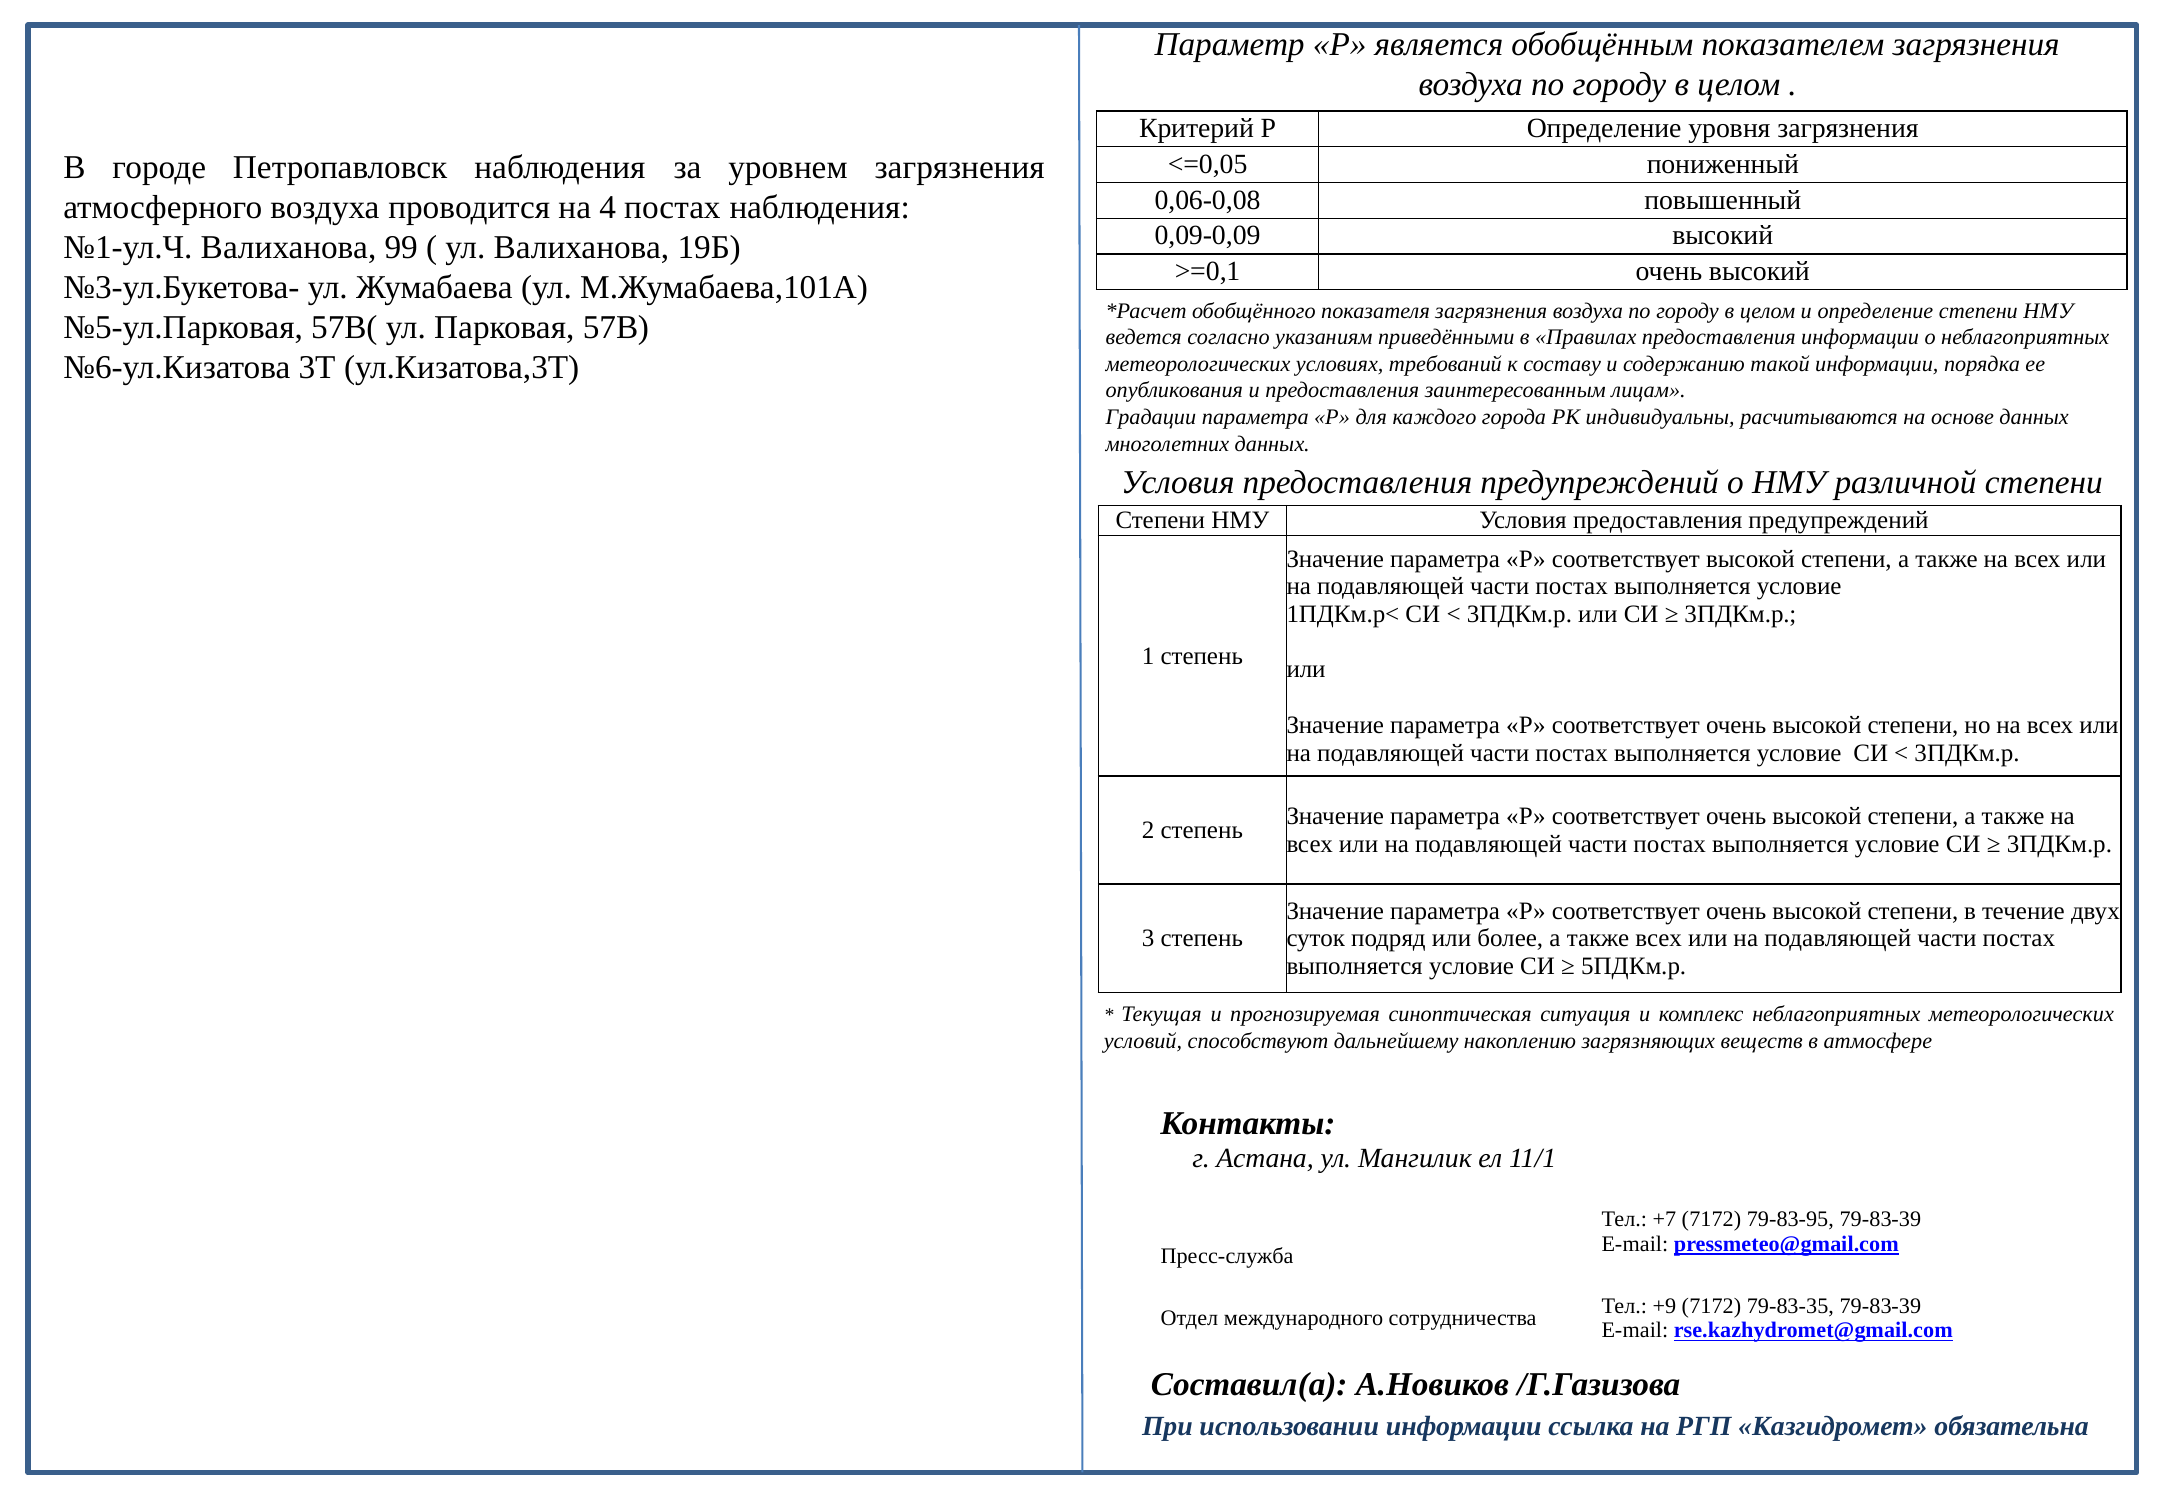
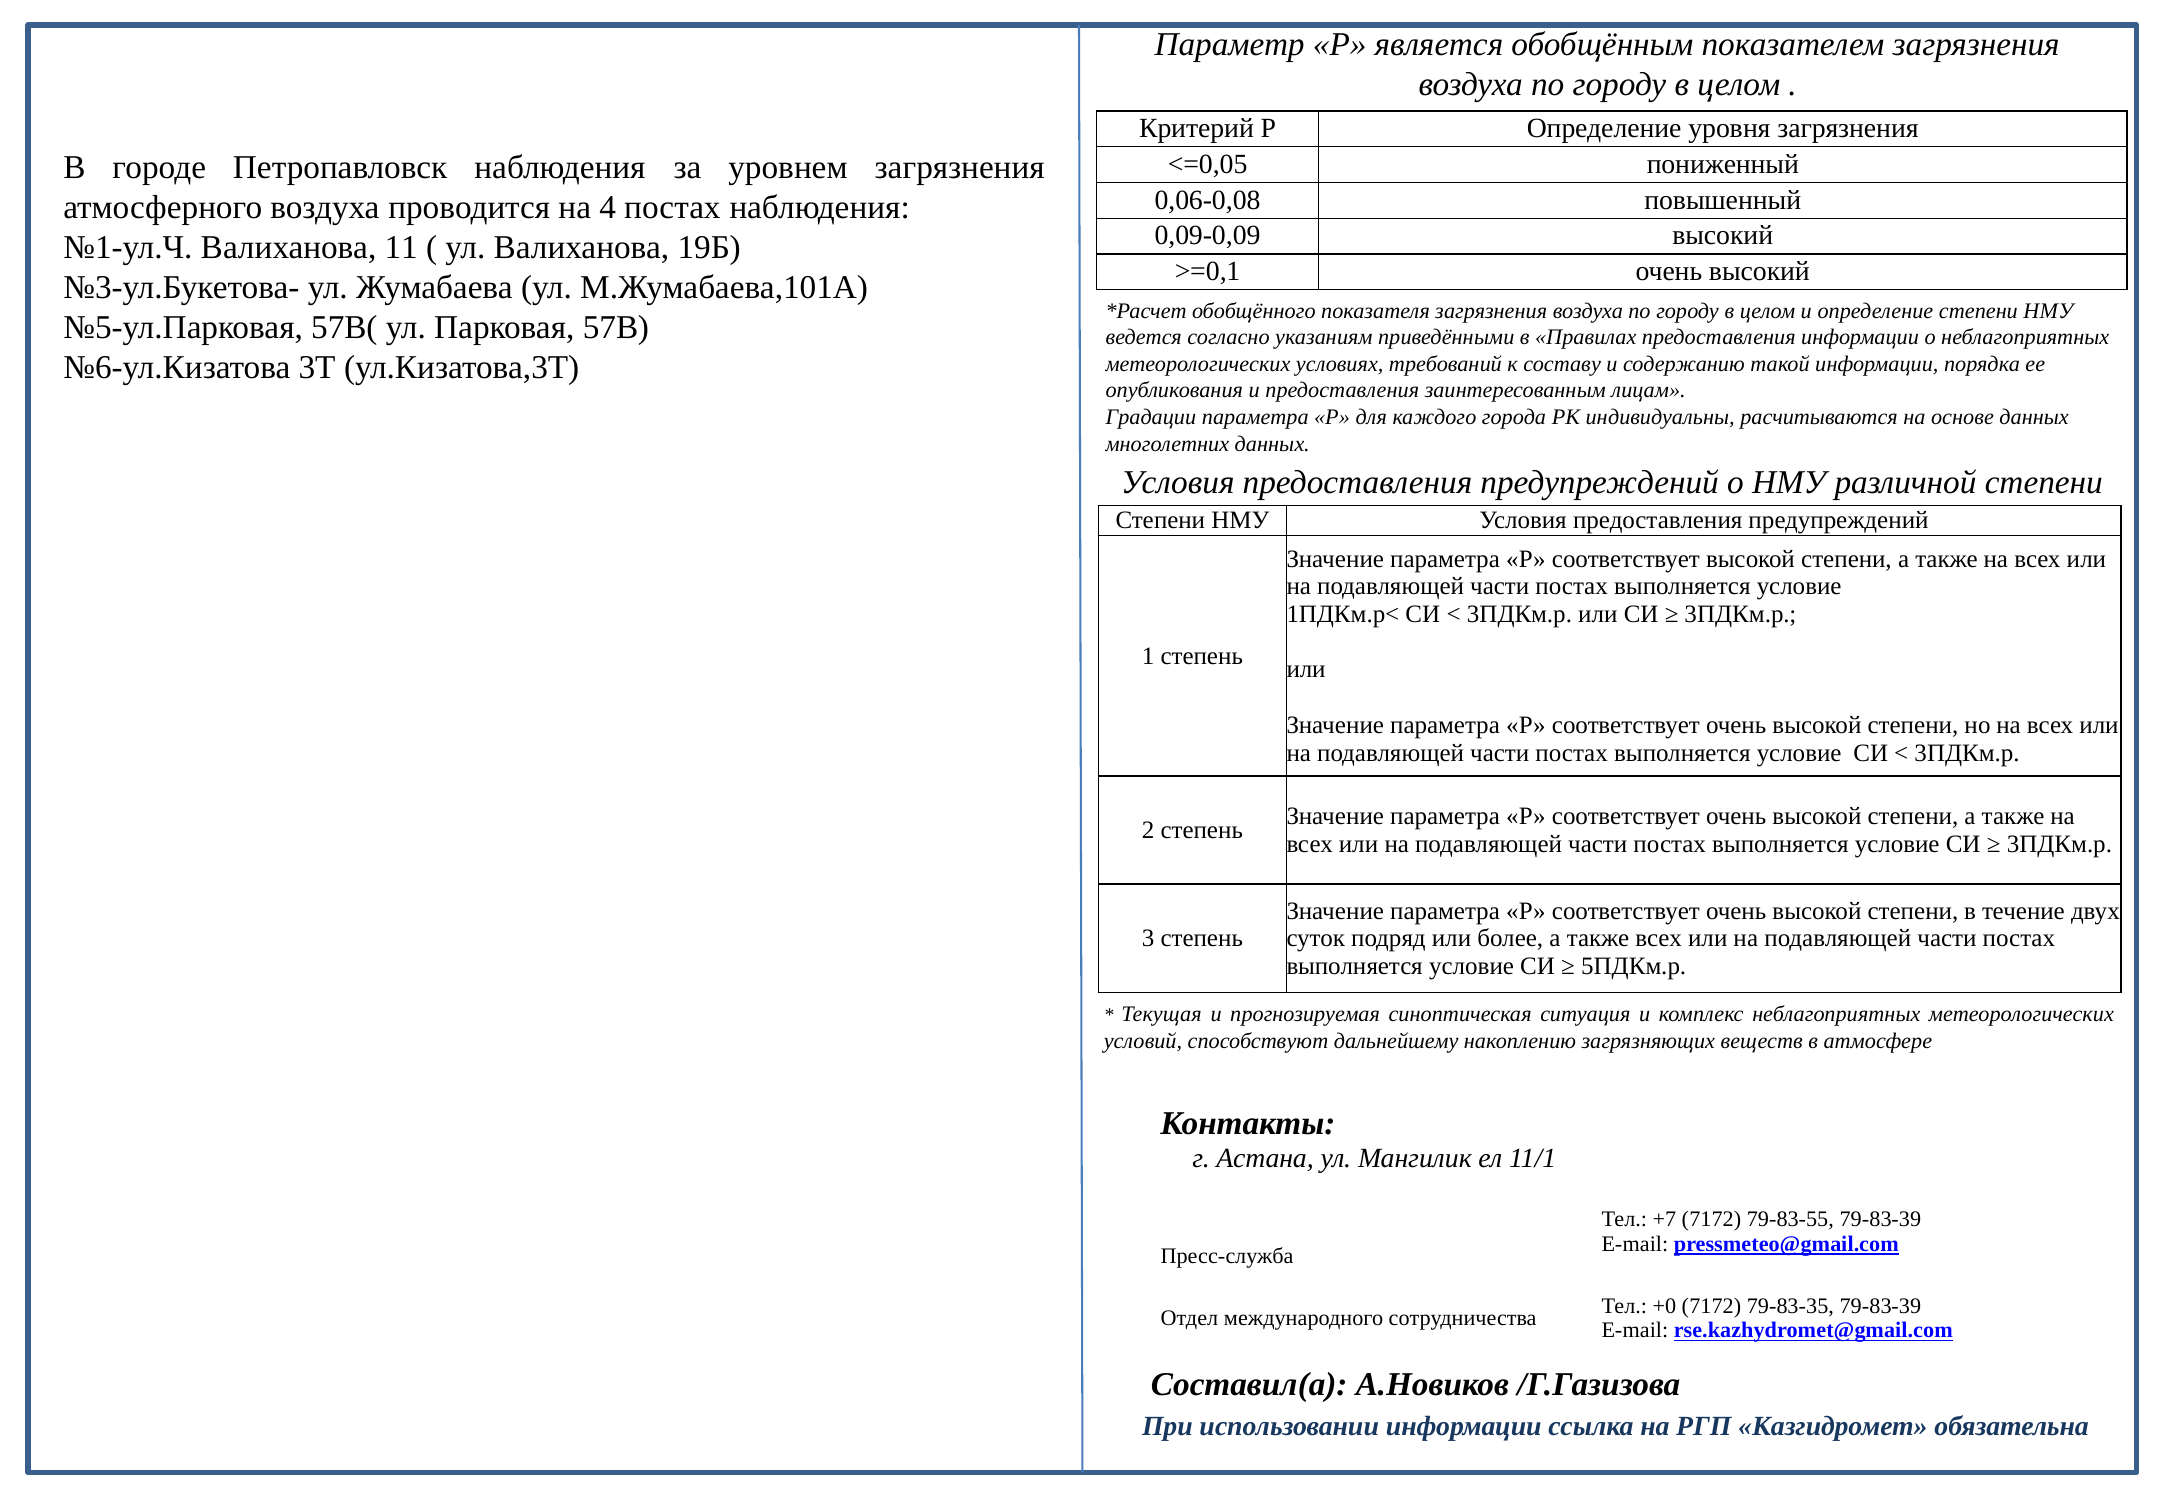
99: 99 -> 11 (401, 248)
79-83-95: 79-83-95 -> 79-83-55 (1790, 1220)
+9: +9 -> +0 (1664, 1307)
